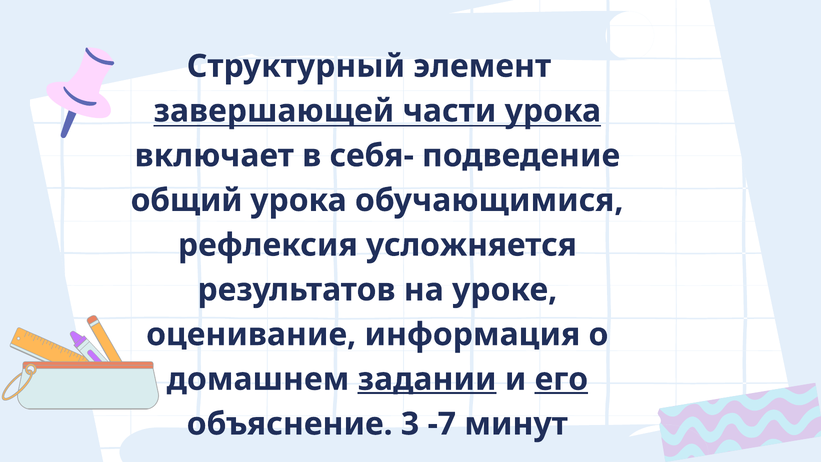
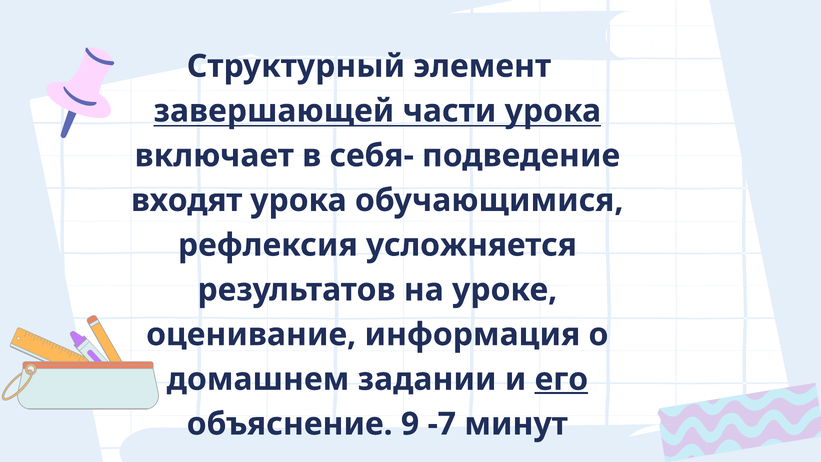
общий: общий -> входят (187, 200)
задании underline: present -> none (427, 379)
3: 3 -> 9 (410, 424)
